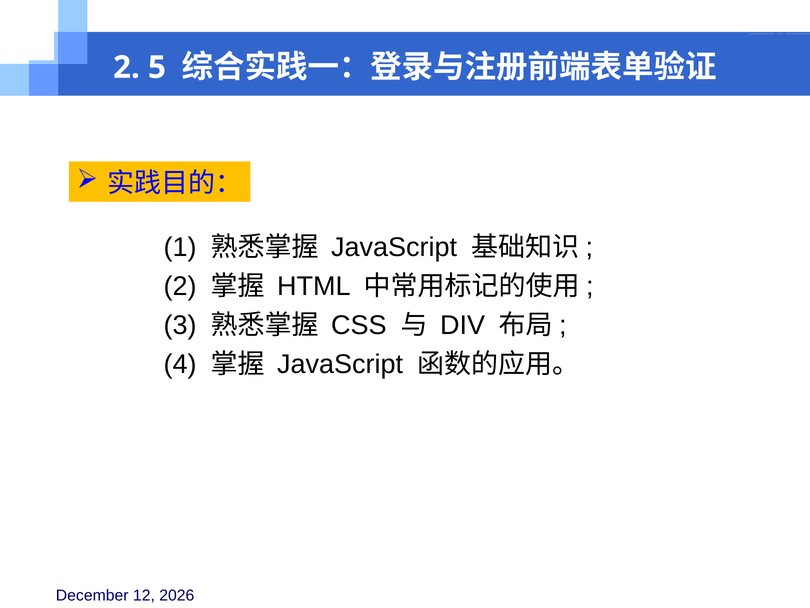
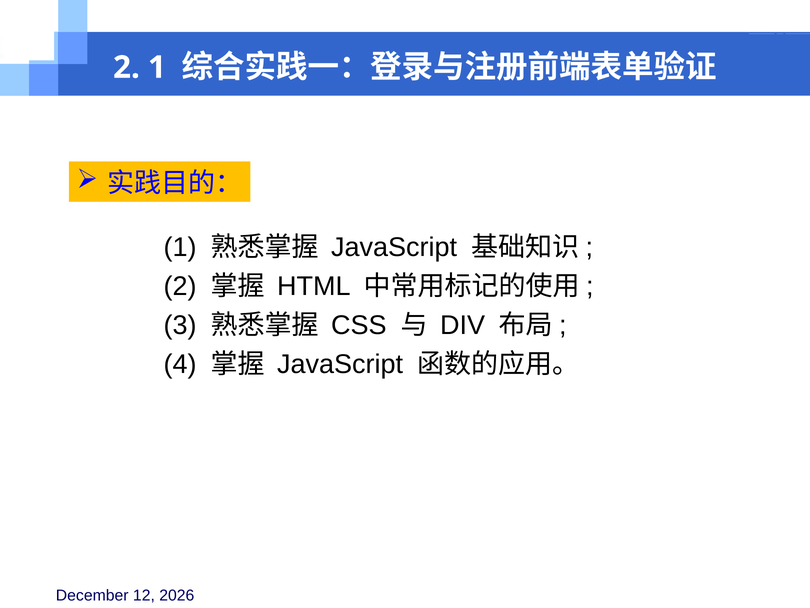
2 5: 5 -> 1 (157, 67)
